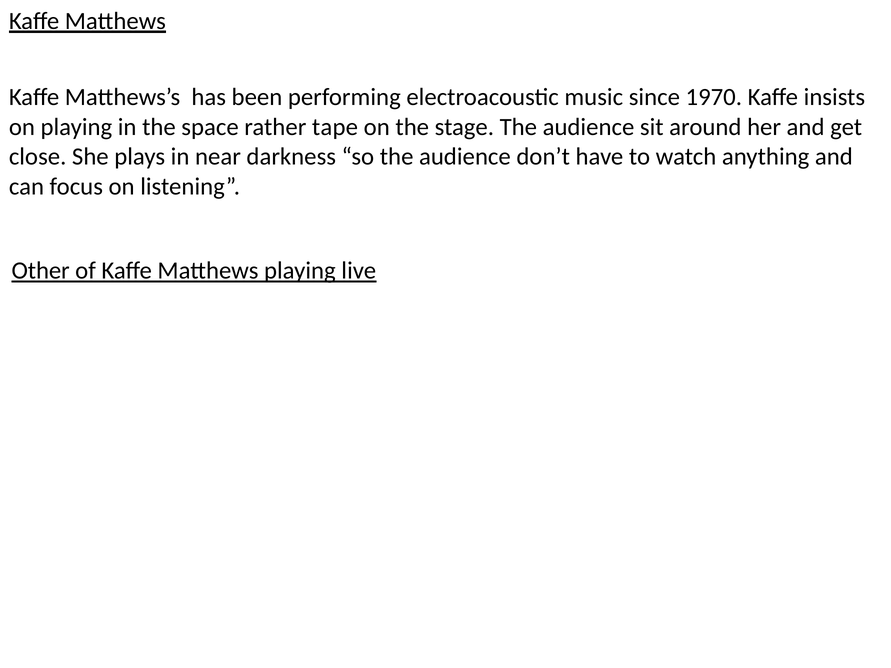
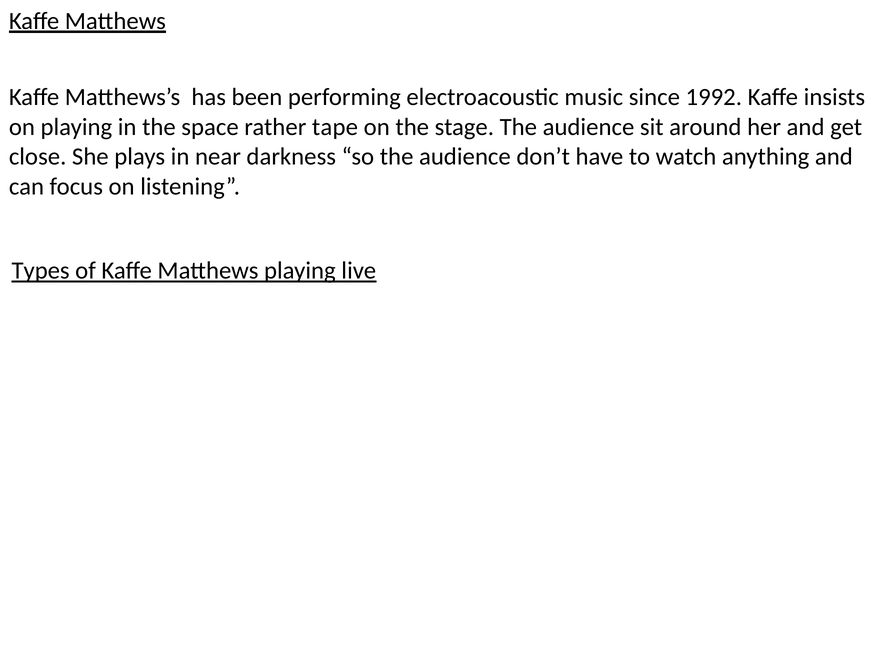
1970: 1970 -> 1992 (714, 97)
Other: Other -> Types (41, 271)
